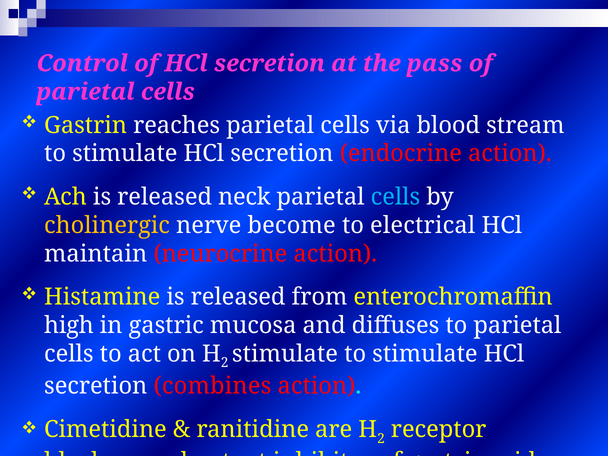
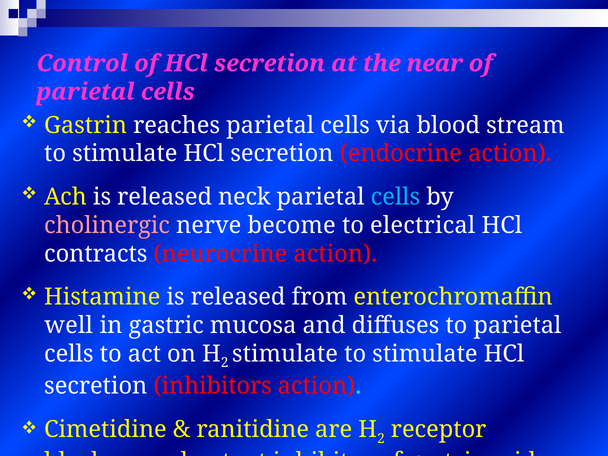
pass: pass -> near (435, 63)
cholinergic colour: yellow -> pink (107, 225)
maintain: maintain -> contracts (96, 254)
high: high -> well (69, 325)
combines: combines -> inhibitors (213, 386)
